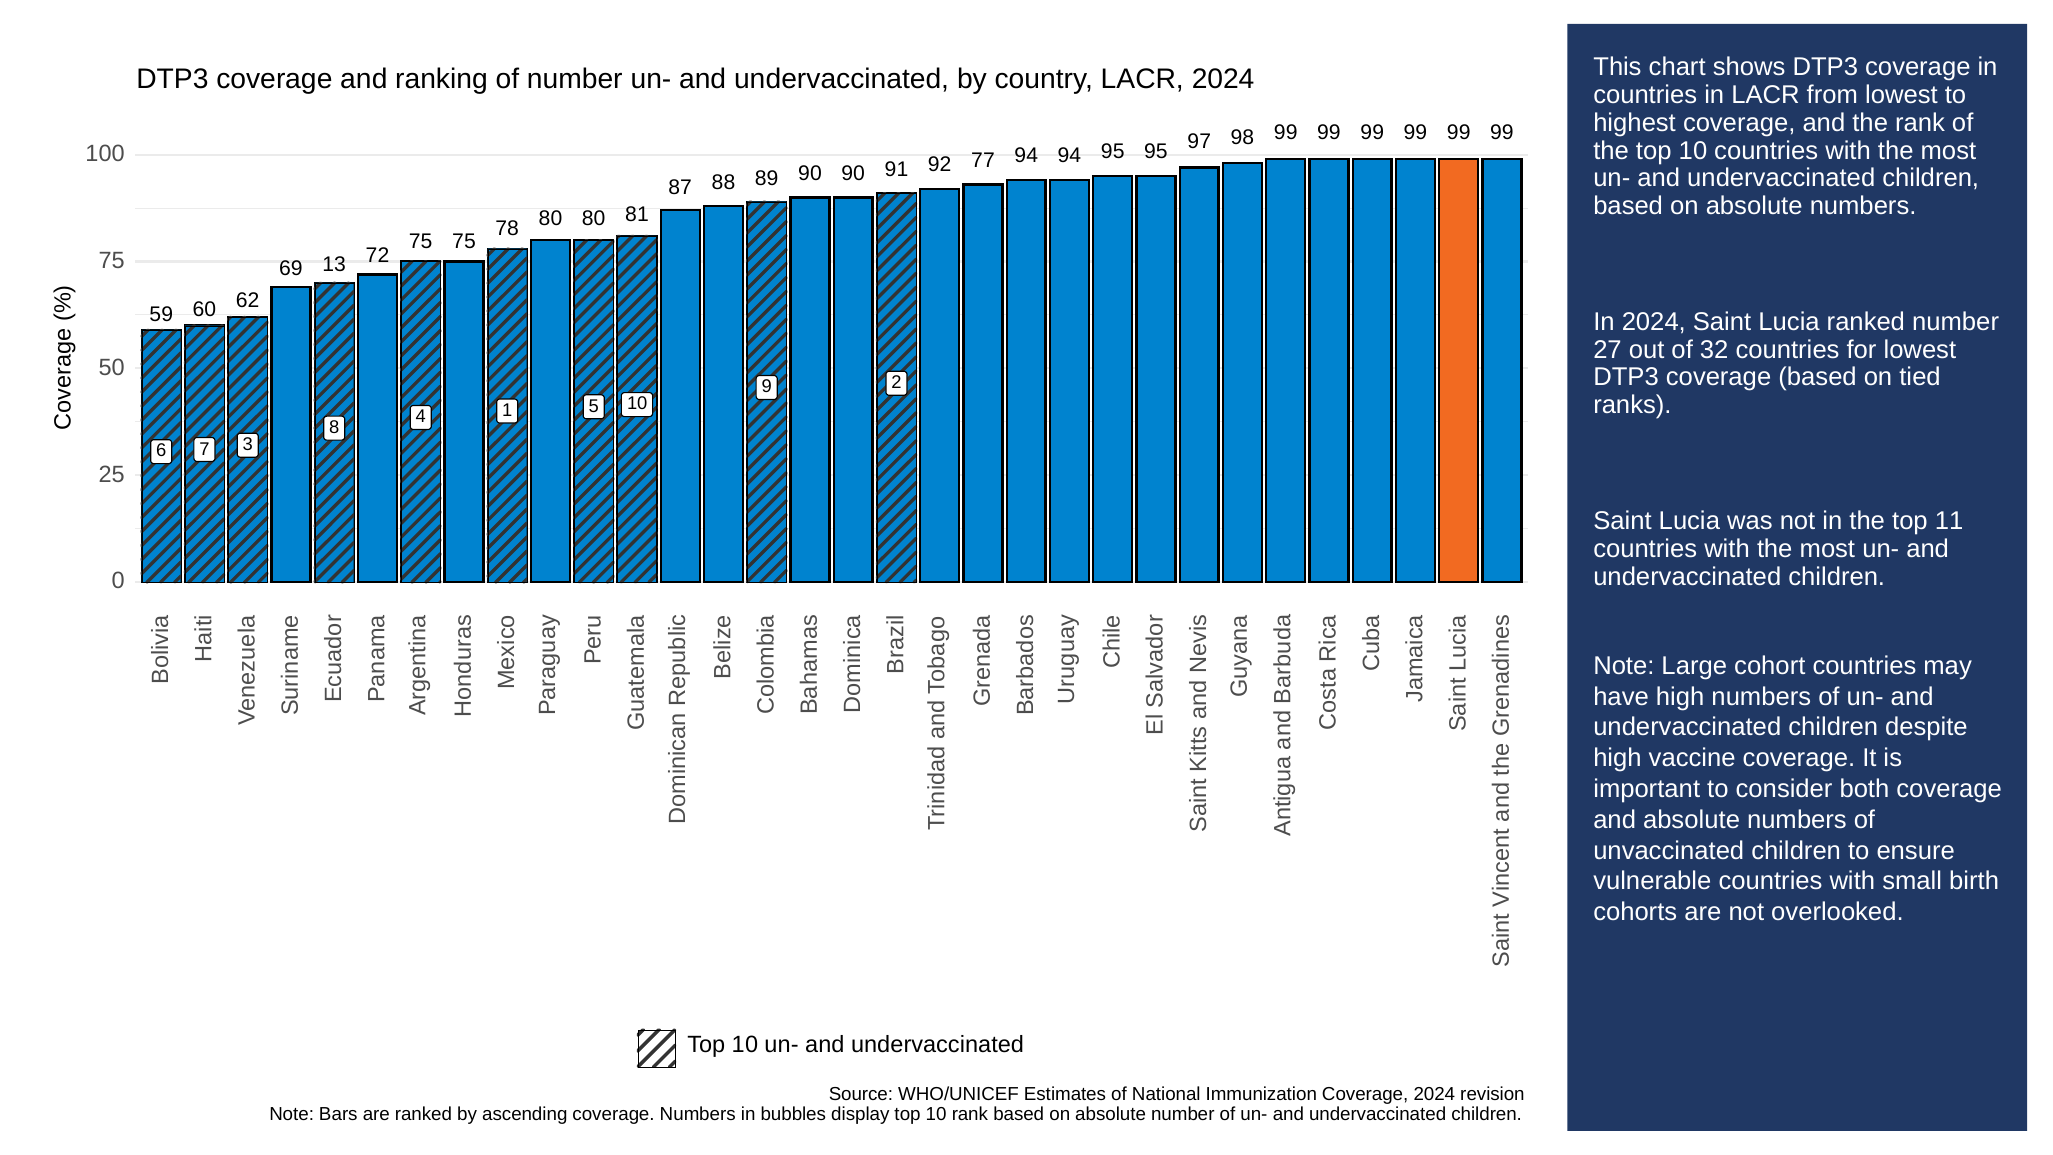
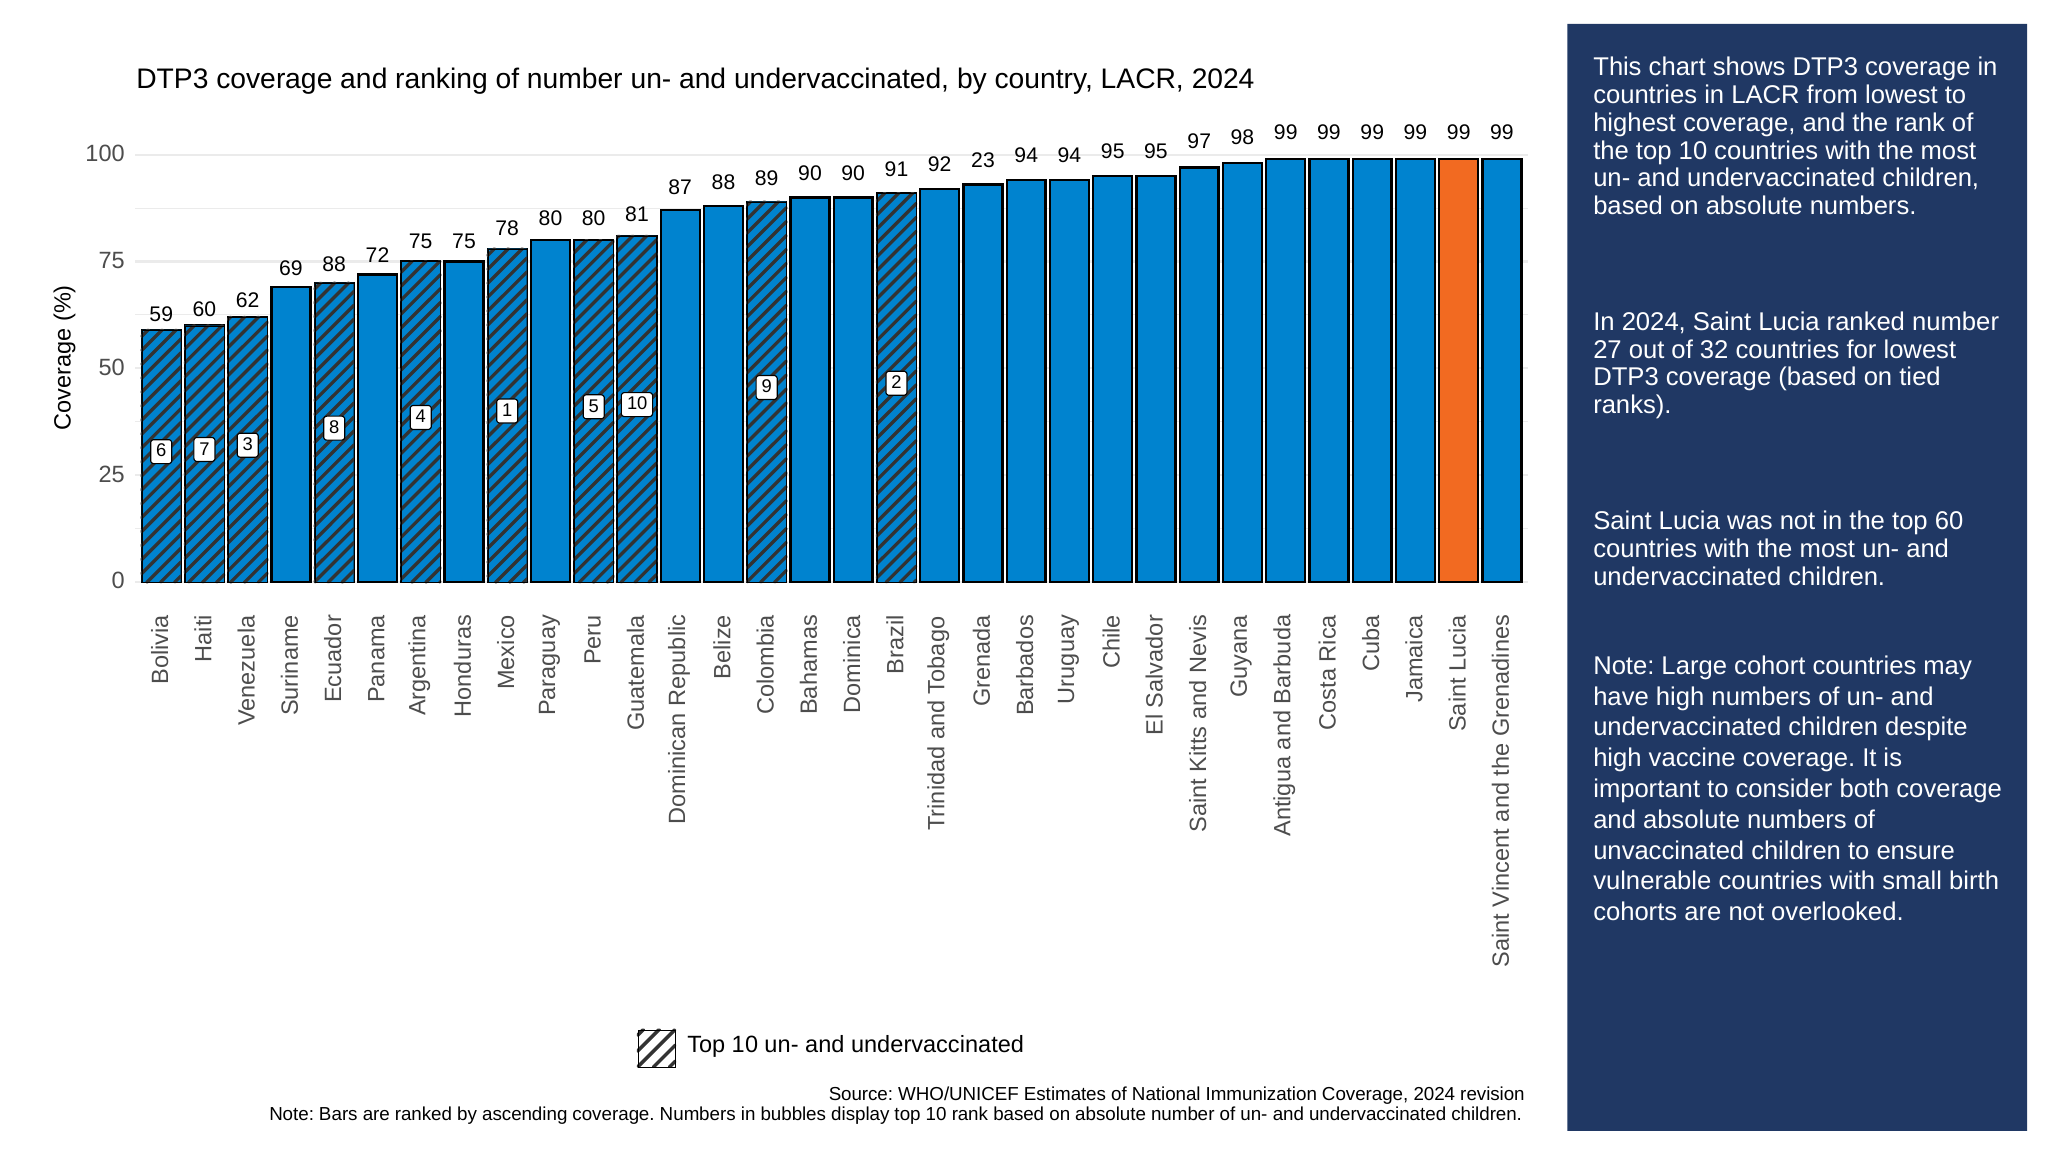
77: 77 -> 23 (983, 160)
69 13: 13 -> 88 (334, 264)
top 11: 11 -> 60 (1949, 521)
